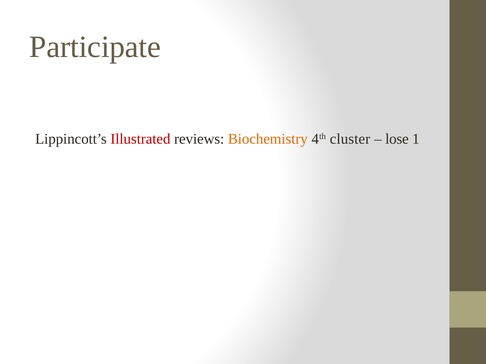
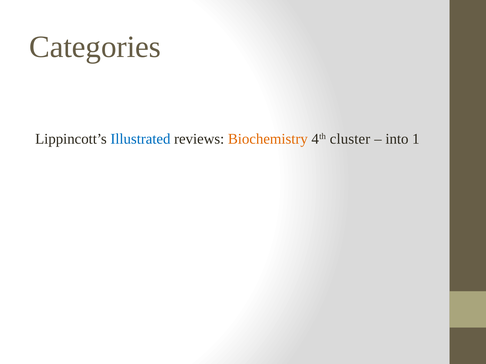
Participate: Participate -> Categories (95, 47)
Illustrated colour: red -> blue (140, 139)
lose: lose -> into (397, 139)
